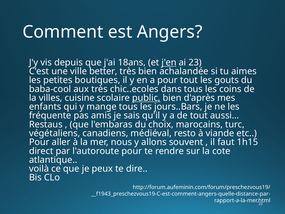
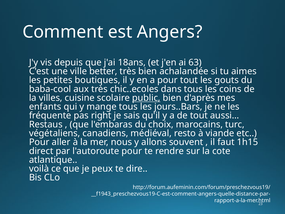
j'en underline: present -> none (169, 62)
ai 23: 23 -> 63 (195, 62)
amis: amis -> right (101, 115)
